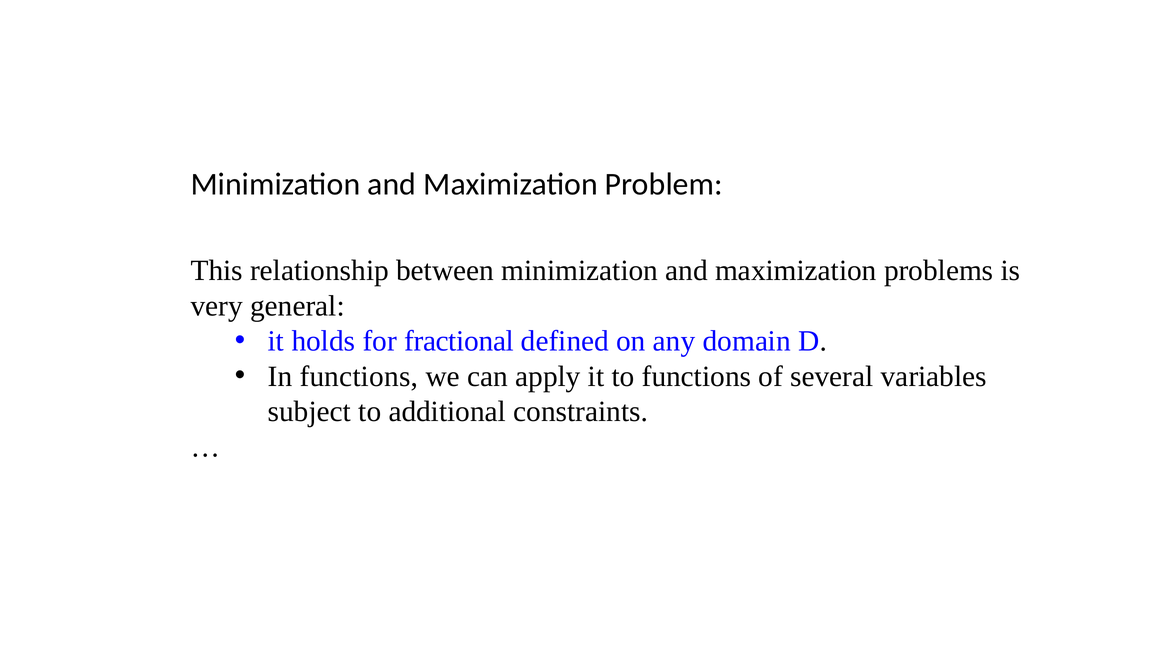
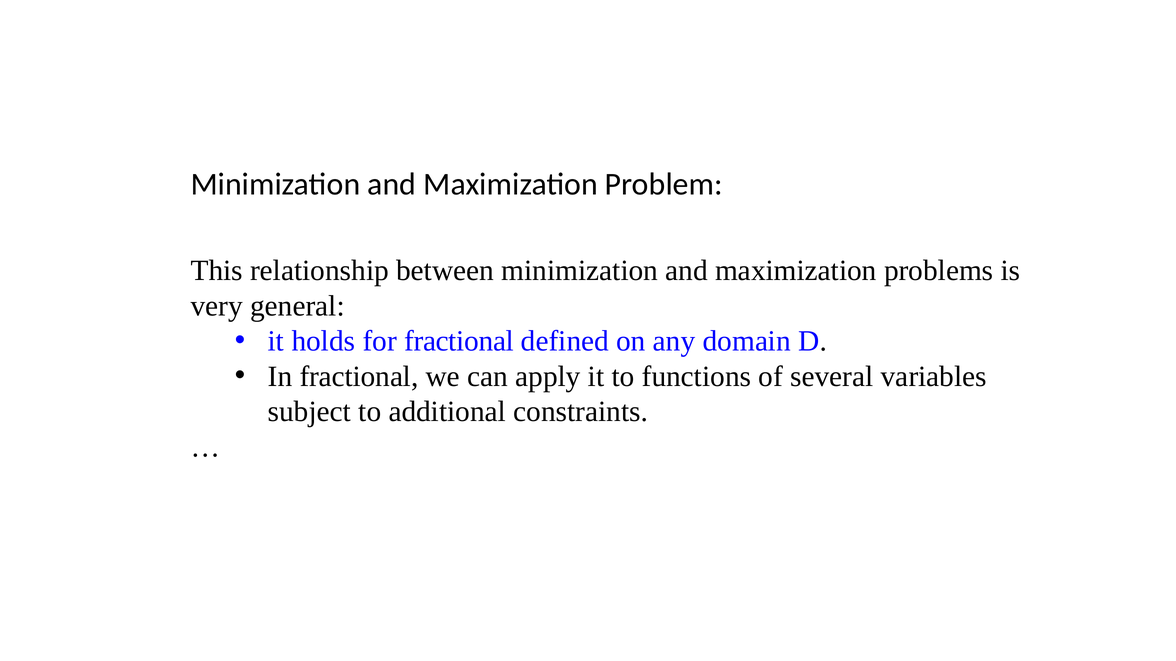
In functions: functions -> fractional (359, 377)
